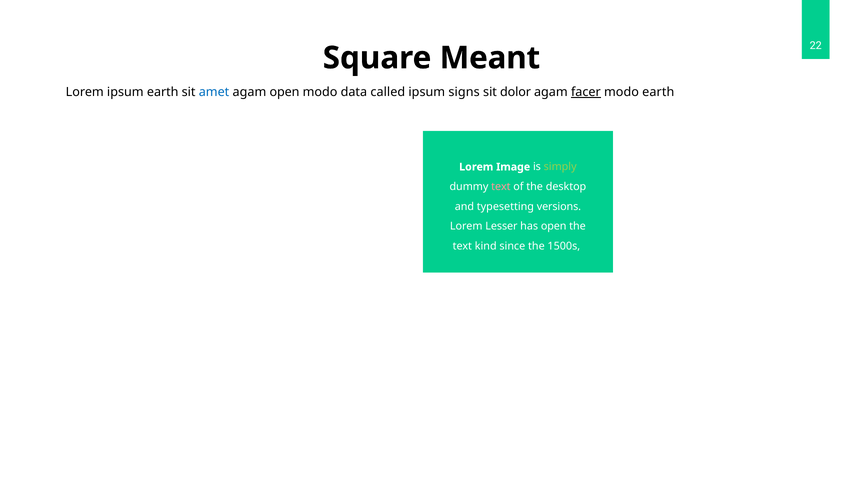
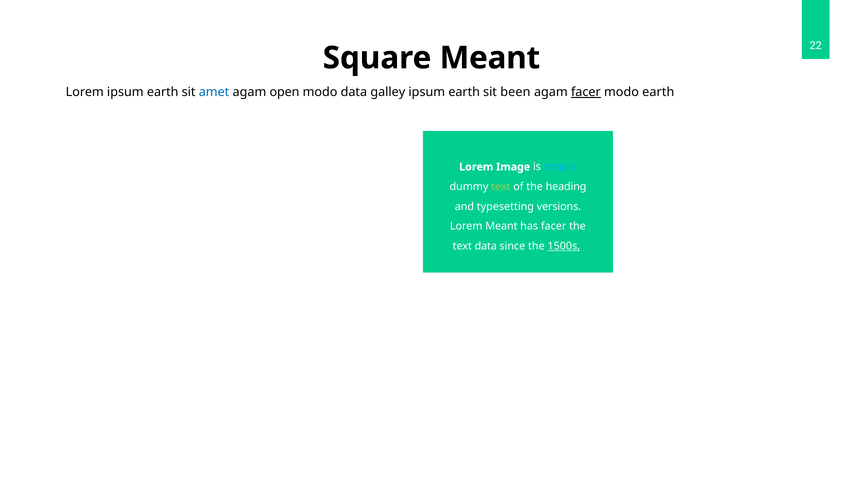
called: called -> galley (388, 92)
signs: signs -> earth (464, 92)
dolor: dolor -> been (515, 92)
simply colour: light green -> light blue (560, 167)
text colour: pink -> light green (501, 186)
desktop: desktop -> heading (566, 186)
Lorem Lesser: Lesser -> Meant (501, 226)
has open: open -> facer (554, 226)
text kind: kind -> data (486, 246)
1500s underline: none -> present (564, 246)
